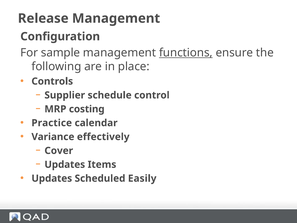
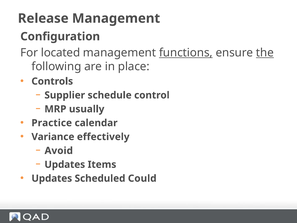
sample: sample -> located (61, 53)
the underline: none -> present (265, 53)
costing: costing -> usually (87, 109)
Cover: Cover -> Avoid (59, 151)
Easily: Easily -> Could (142, 178)
